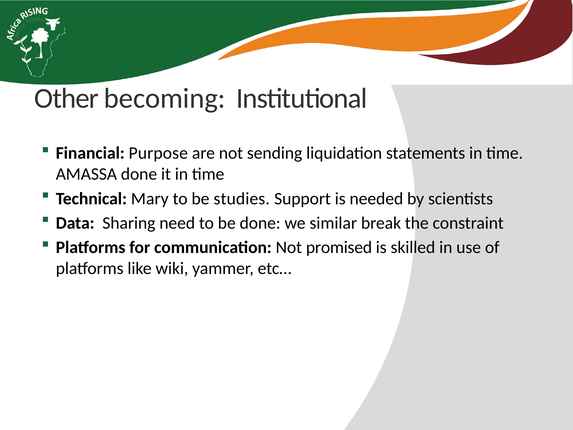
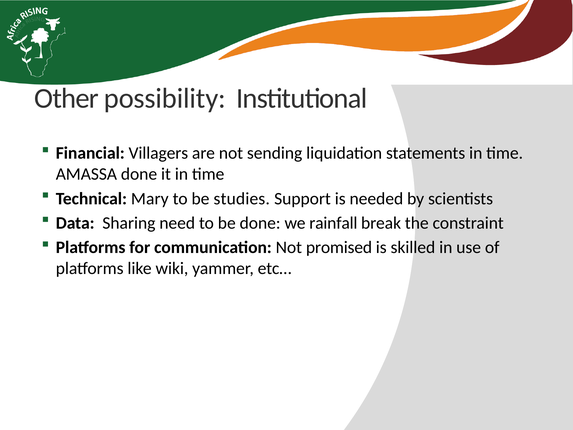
becoming: becoming -> possibility (165, 98)
Purpose: Purpose -> Villagers (158, 153)
similar: similar -> rainfall (333, 223)
